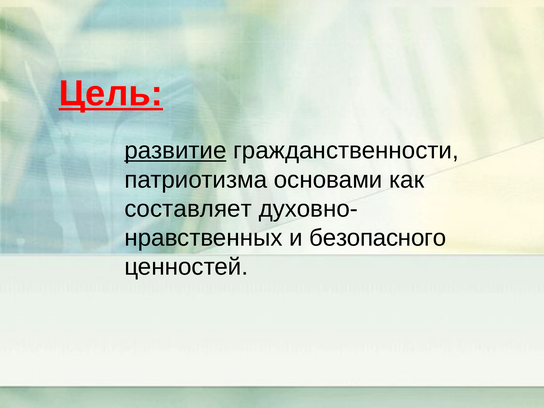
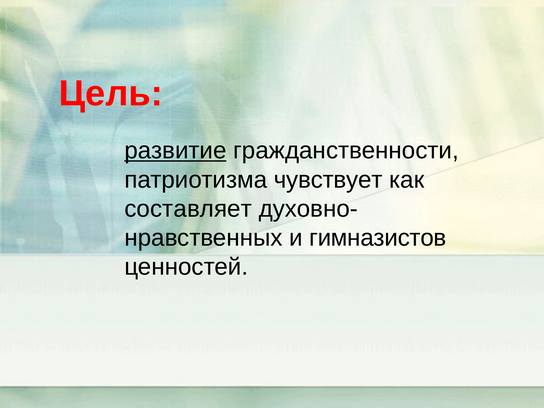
Цель underline: present -> none (111, 94)
основами: основами -> чувствует (328, 180)
безопасного: безопасного -> гимназистов (378, 238)
